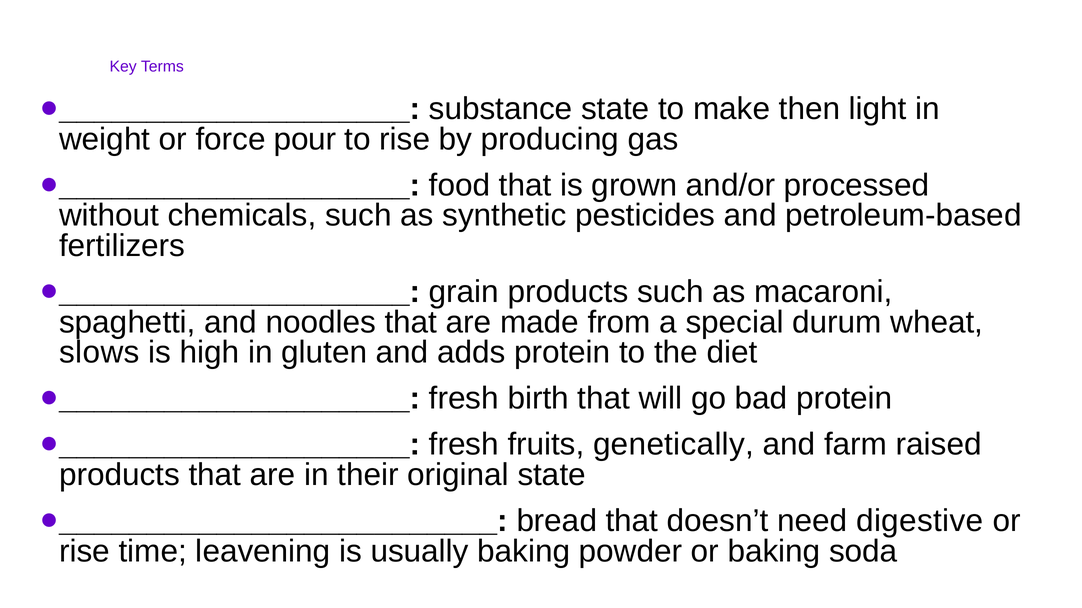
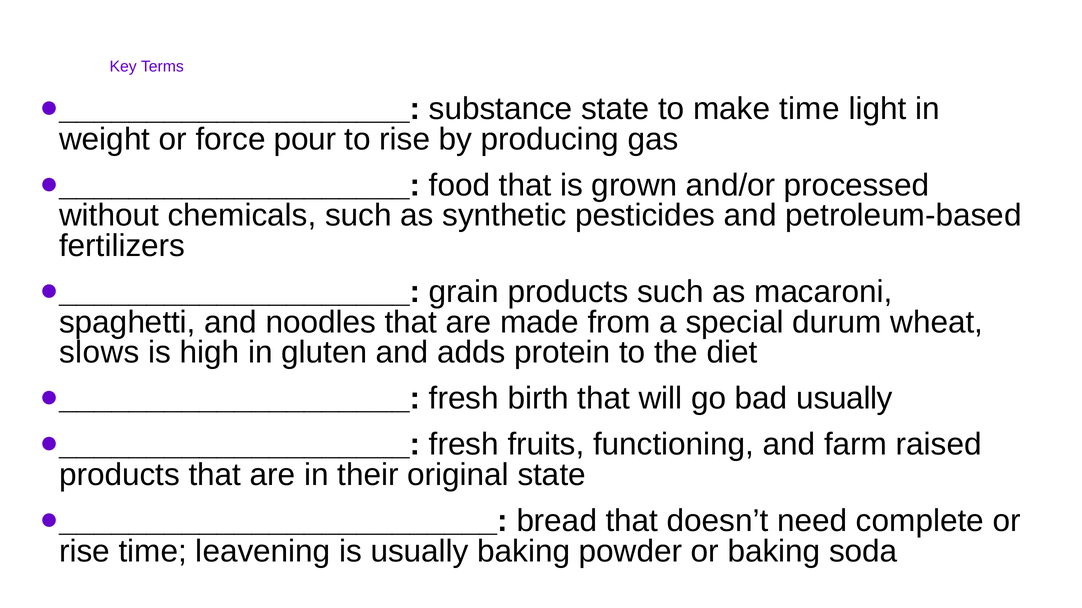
make then: then -> time (809, 109)
bad protein: protein -> usually (845, 399)
genetically: genetically -> functioning (674, 445)
digestive: digestive -> complete (920, 521)
